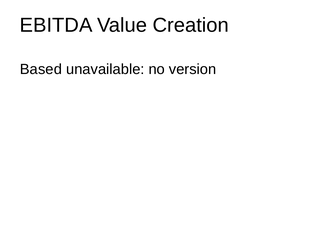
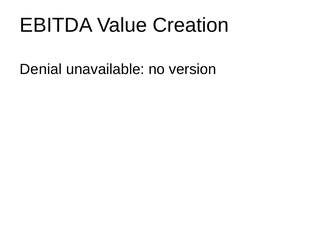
Based: Based -> Denial (41, 69)
